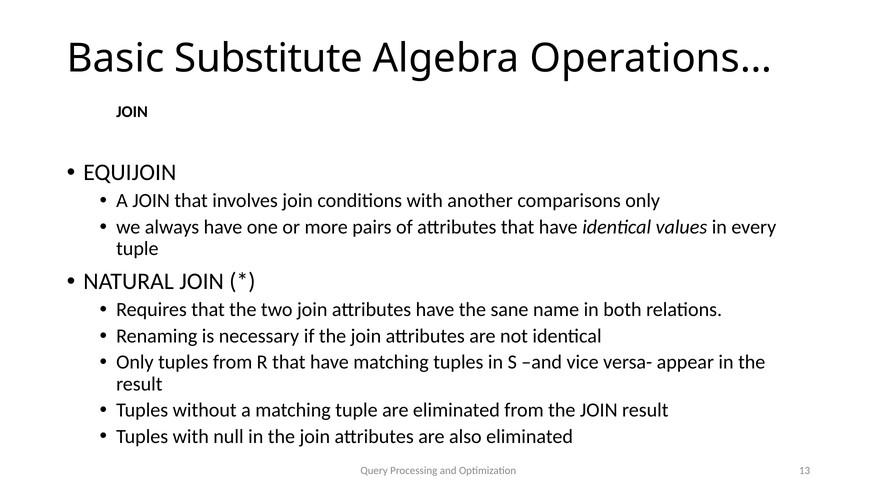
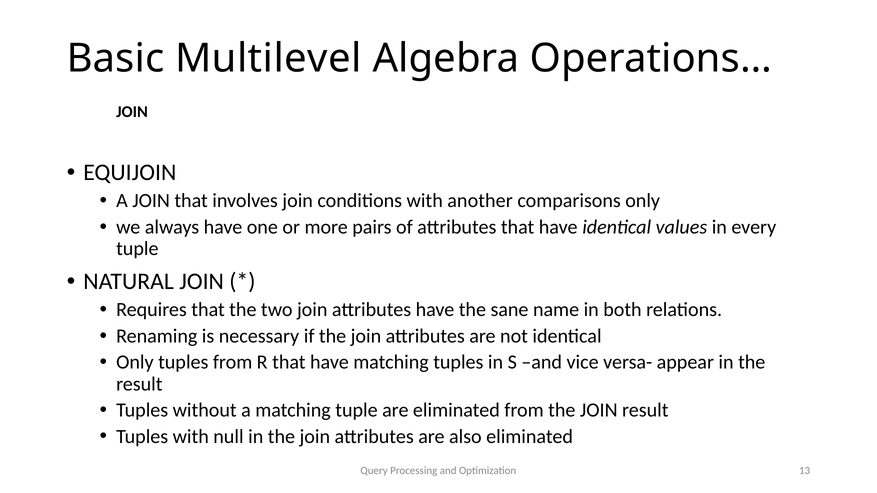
Substitute: Substitute -> Multilevel (268, 58)
